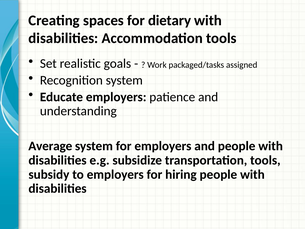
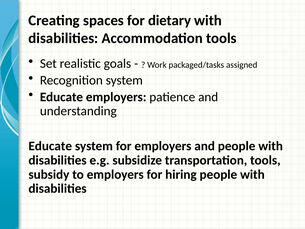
Average: Average -> Educate (50, 146)
